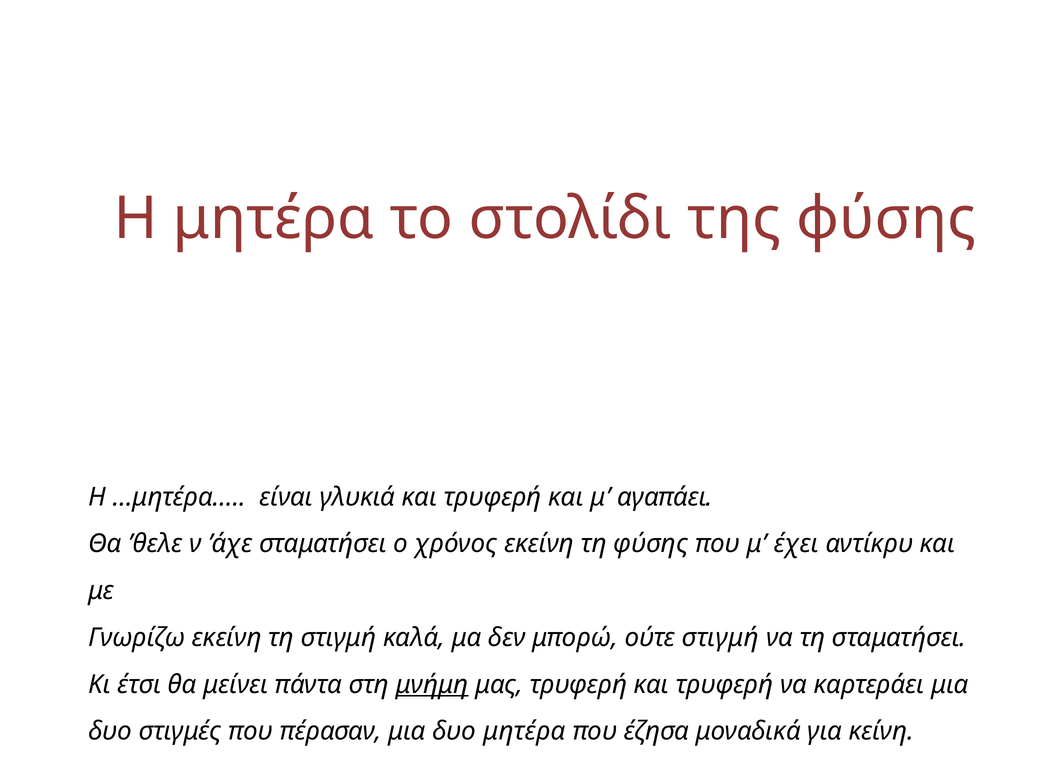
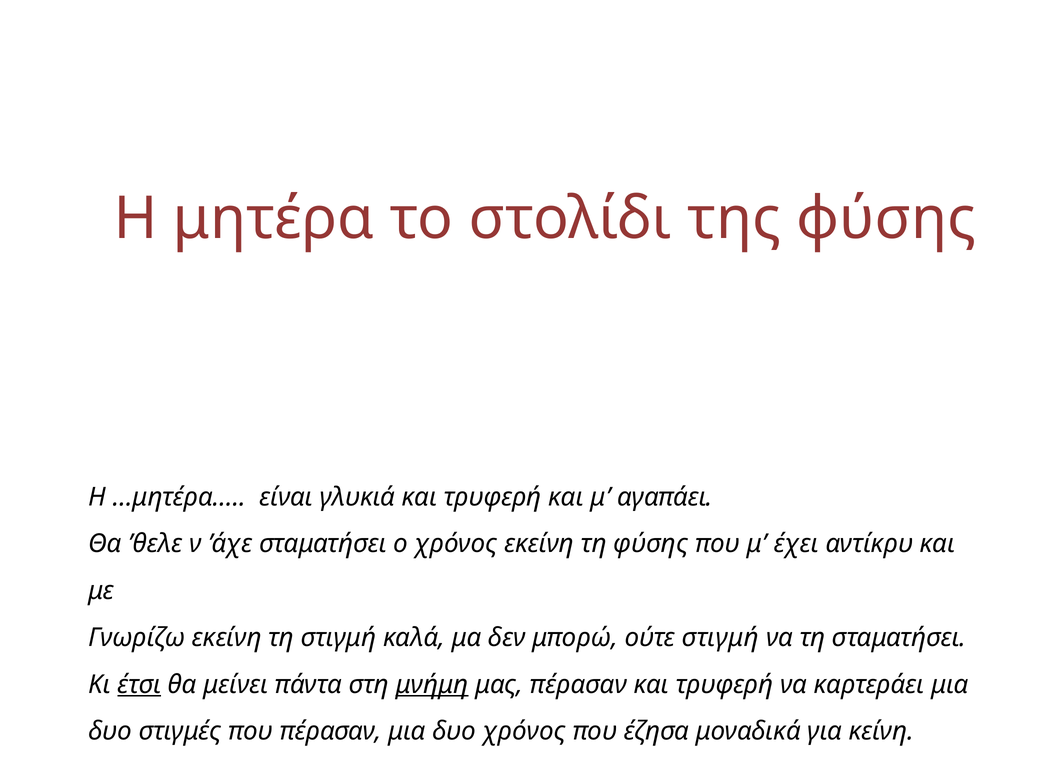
έτσι underline: none -> present (139, 684)
μας τρυφερή: τρυφερή -> πέρασαν (578, 684)
δυο μητέρα: μητέρα -> χρόνος (524, 731)
